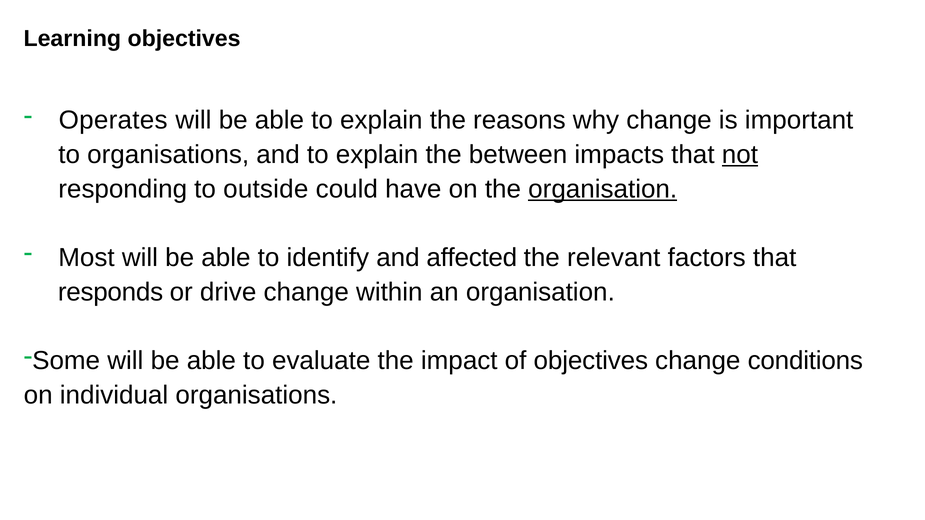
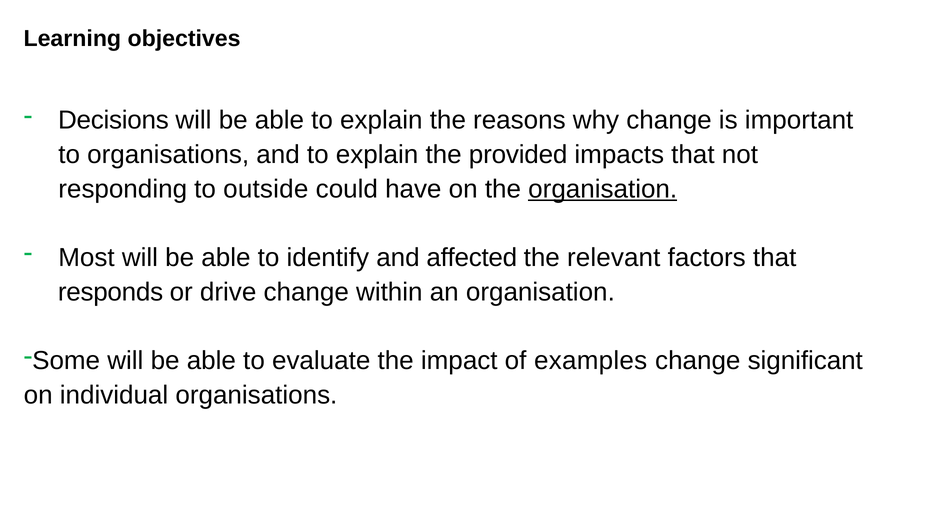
Operates: Operates -> Decisions (113, 120)
between: between -> provided (518, 155)
not underline: present -> none (740, 155)
of objectives: objectives -> examples (591, 361)
conditions: conditions -> significant (805, 361)
